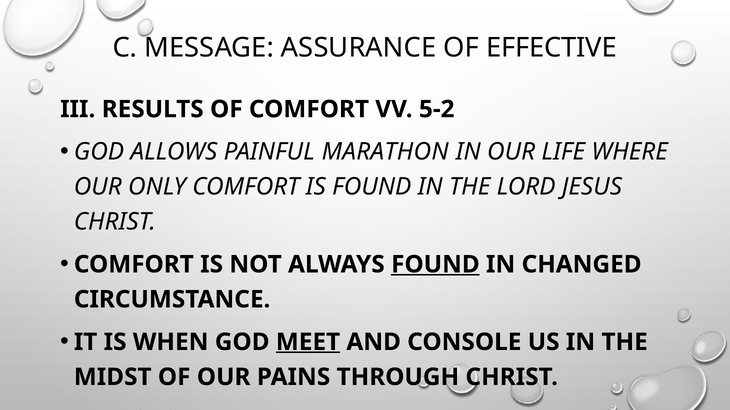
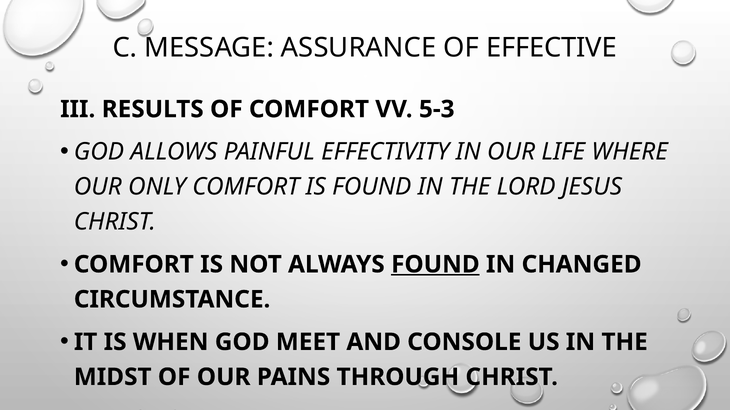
5-2: 5-2 -> 5-3 (437, 109)
MARATHON: MARATHON -> EFFECTIVITY (385, 152)
MEET underline: present -> none (308, 342)
